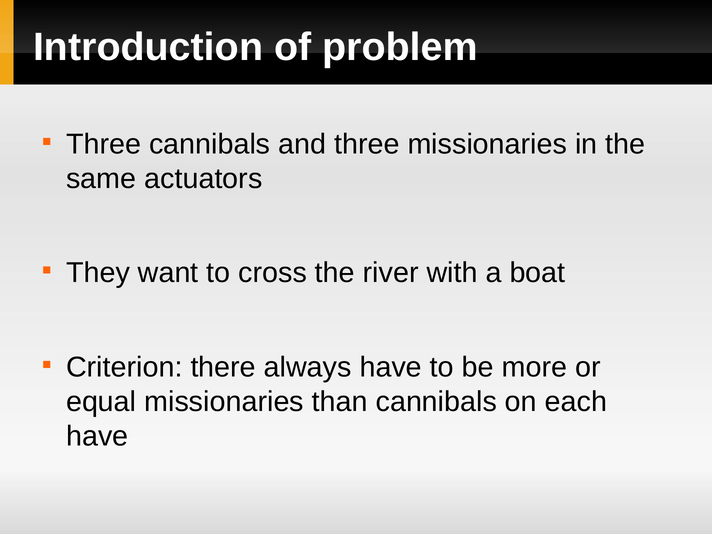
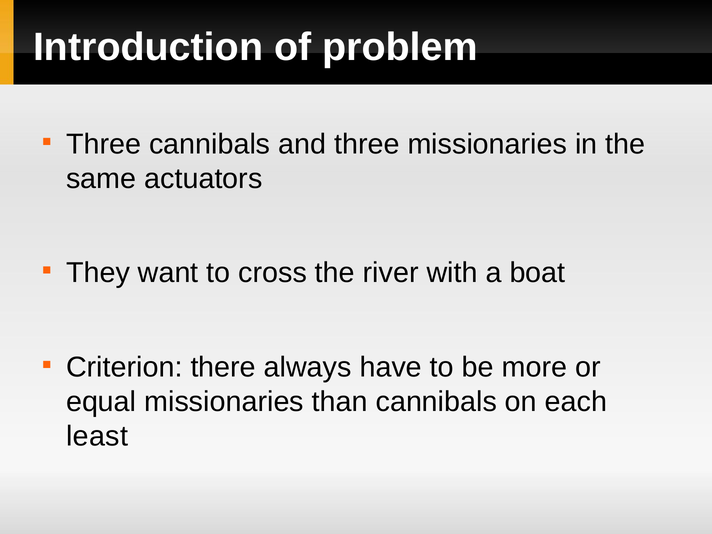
have: have -> least (97, 436)
